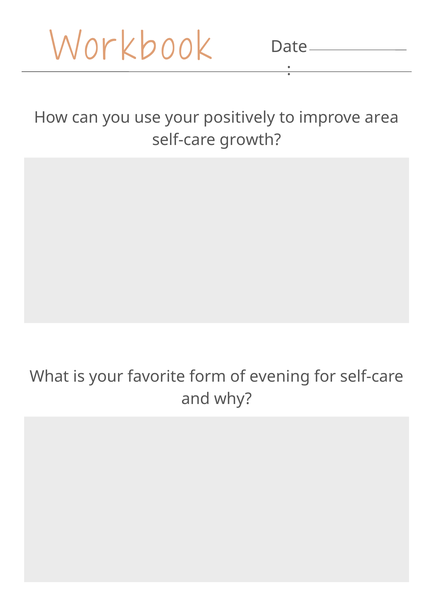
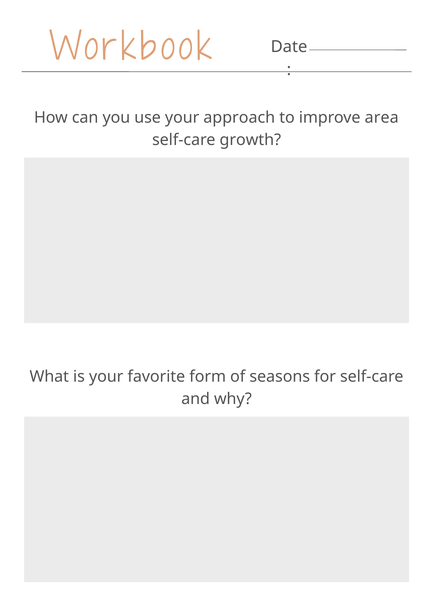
positively: positively -> approach (239, 118)
evening: evening -> seasons (280, 377)
